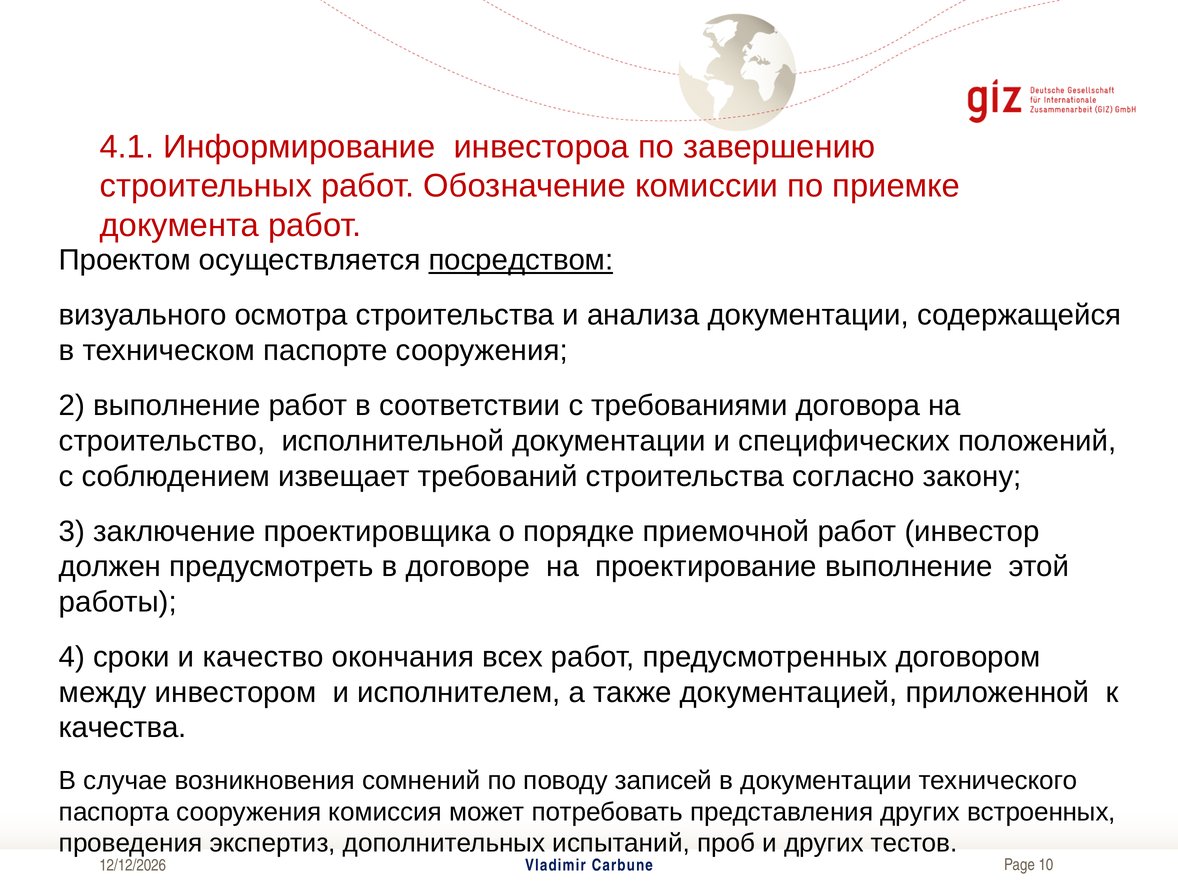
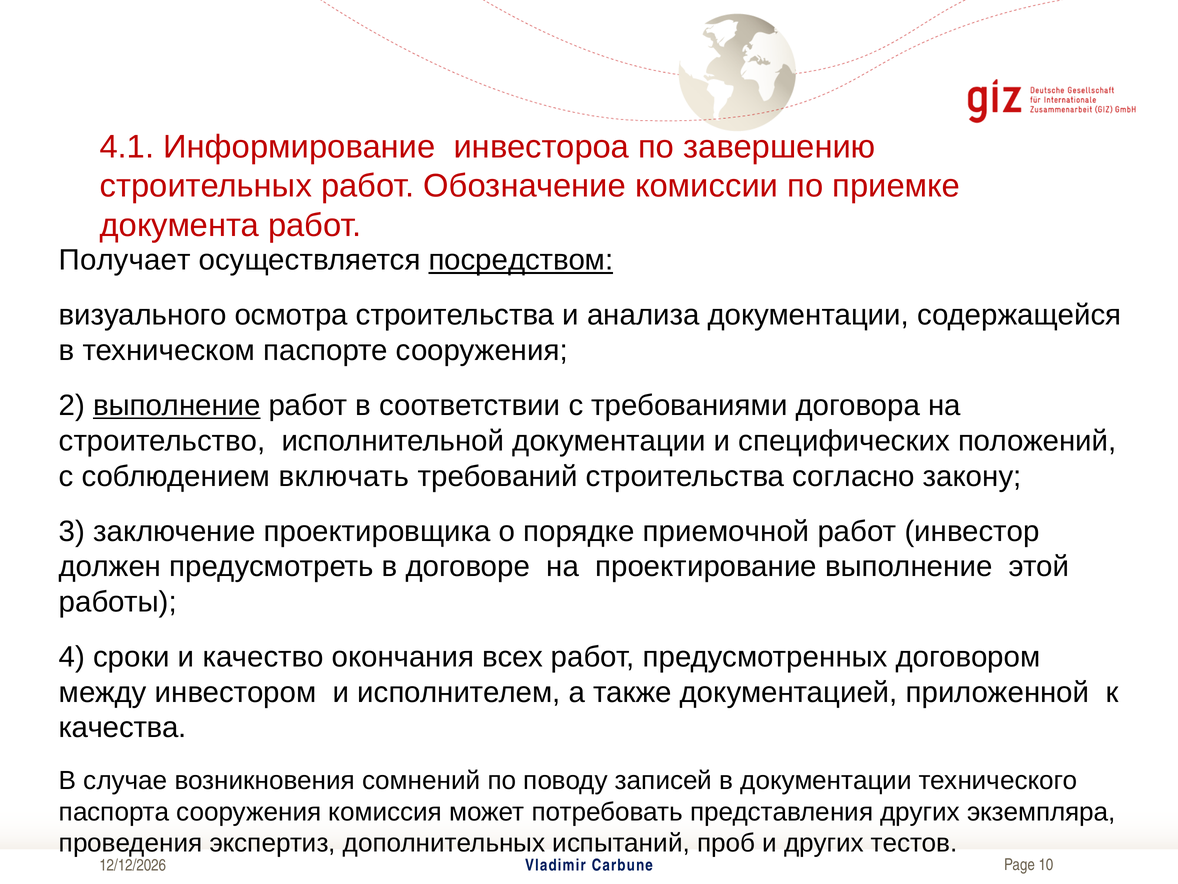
Проектом: Проектом -> Получает (125, 260)
выполнение underline: none -> present (177, 405)
извещает: извещает -> включать (344, 476)
встроенных: встроенных -> экземпляра (1041, 811)
